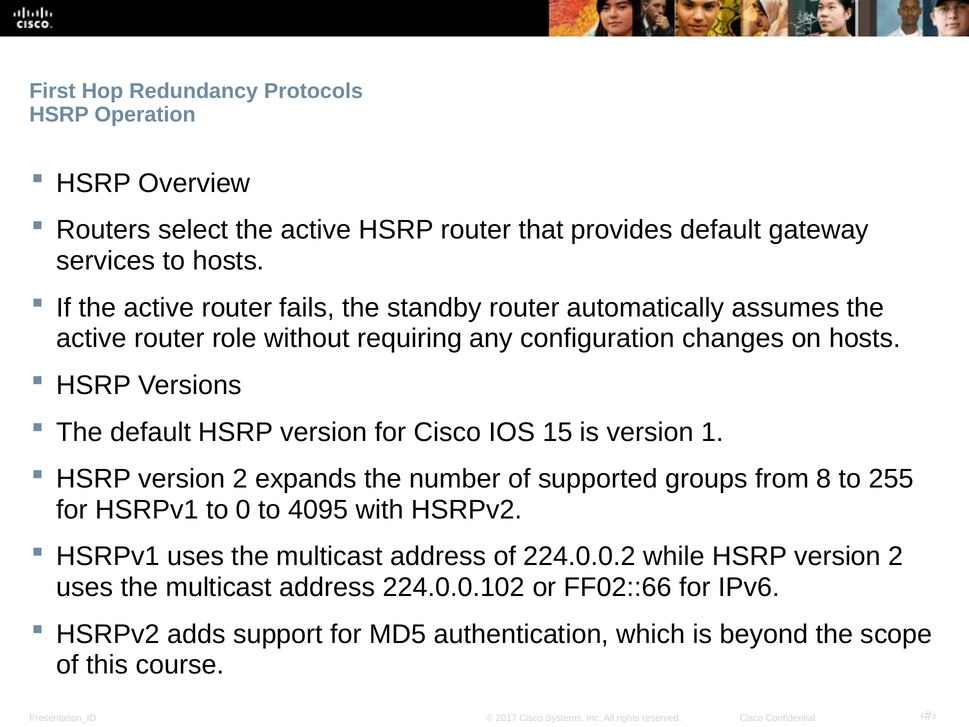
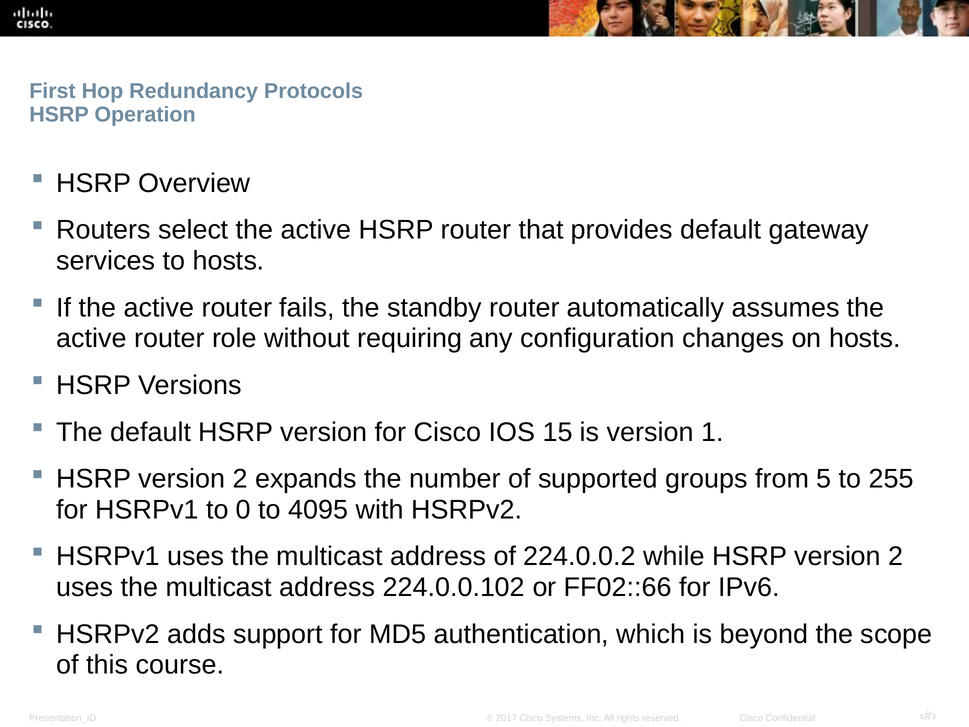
8: 8 -> 5 (824, 479)
